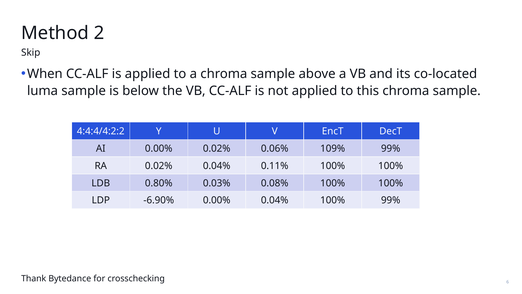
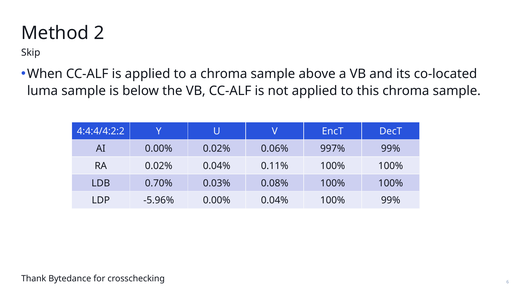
109%: 109% -> 997% (333, 148)
0.80%: 0.80% -> 0.70% (159, 183)
-6.90%: -6.90% -> -5.96% (159, 200)
